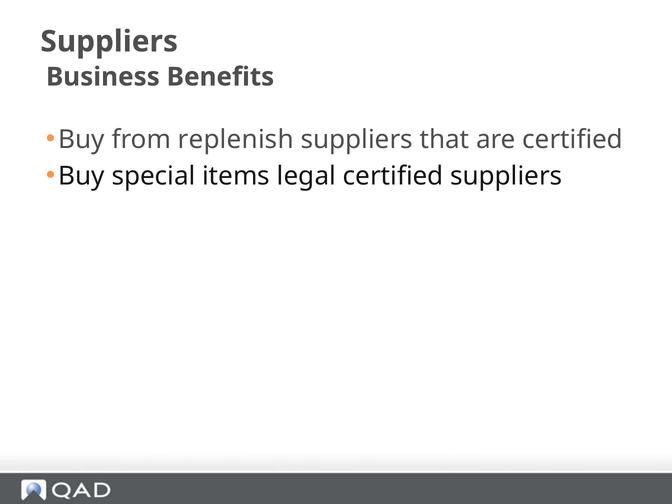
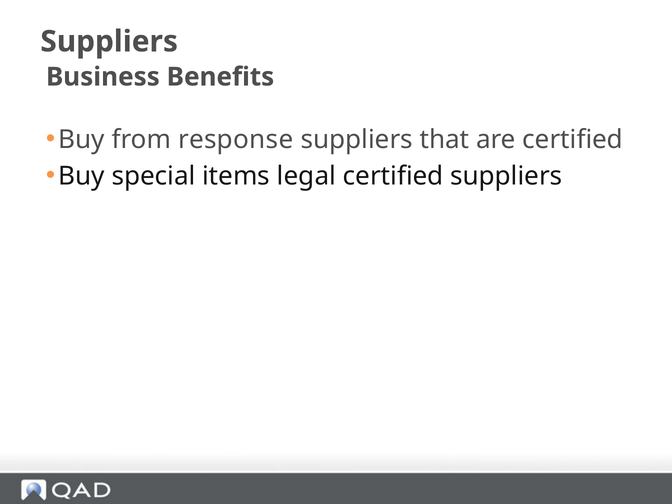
replenish: replenish -> response (236, 140)
